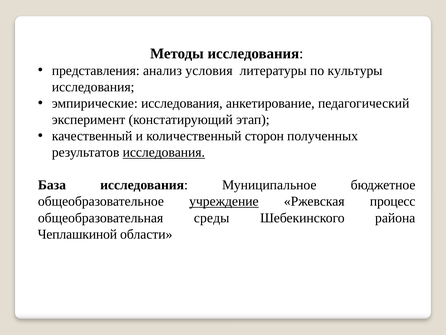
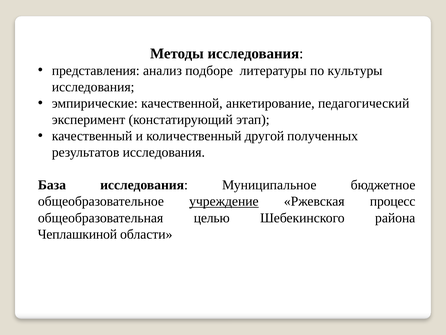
условия: условия -> подборе (209, 70)
эмпирические исследования: исследования -> качественной (182, 103)
сторон: сторон -> другой (264, 136)
исследования underline: present -> none (164, 152)
среды: среды -> целью (212, 218)
